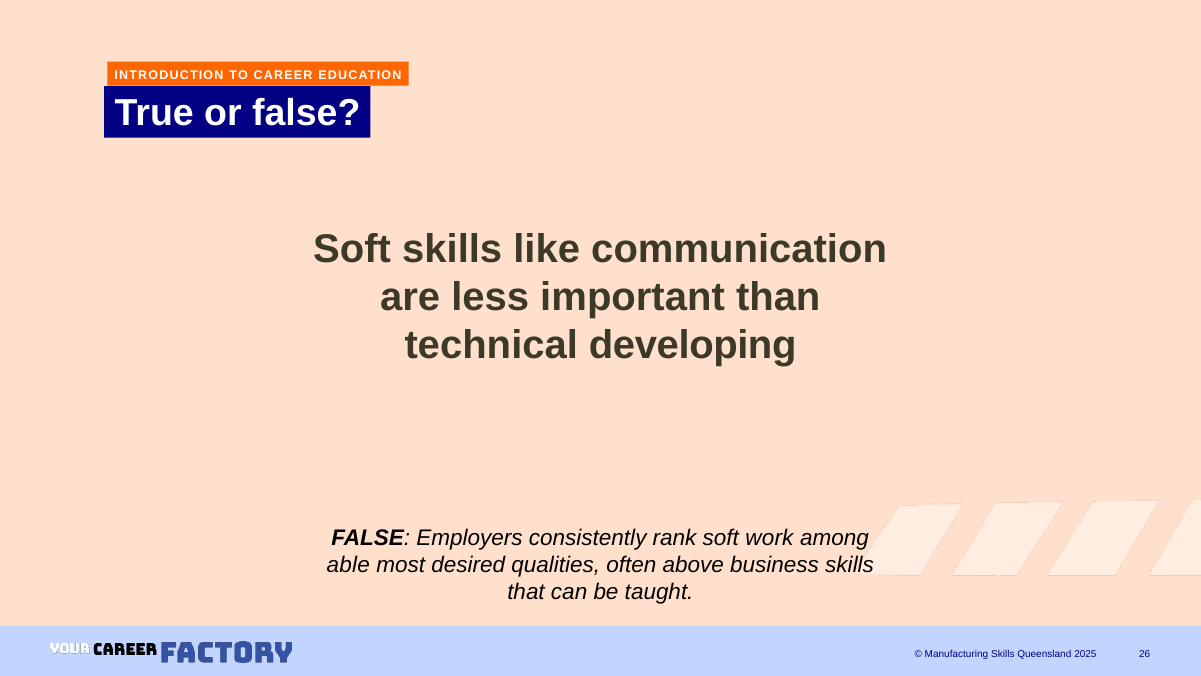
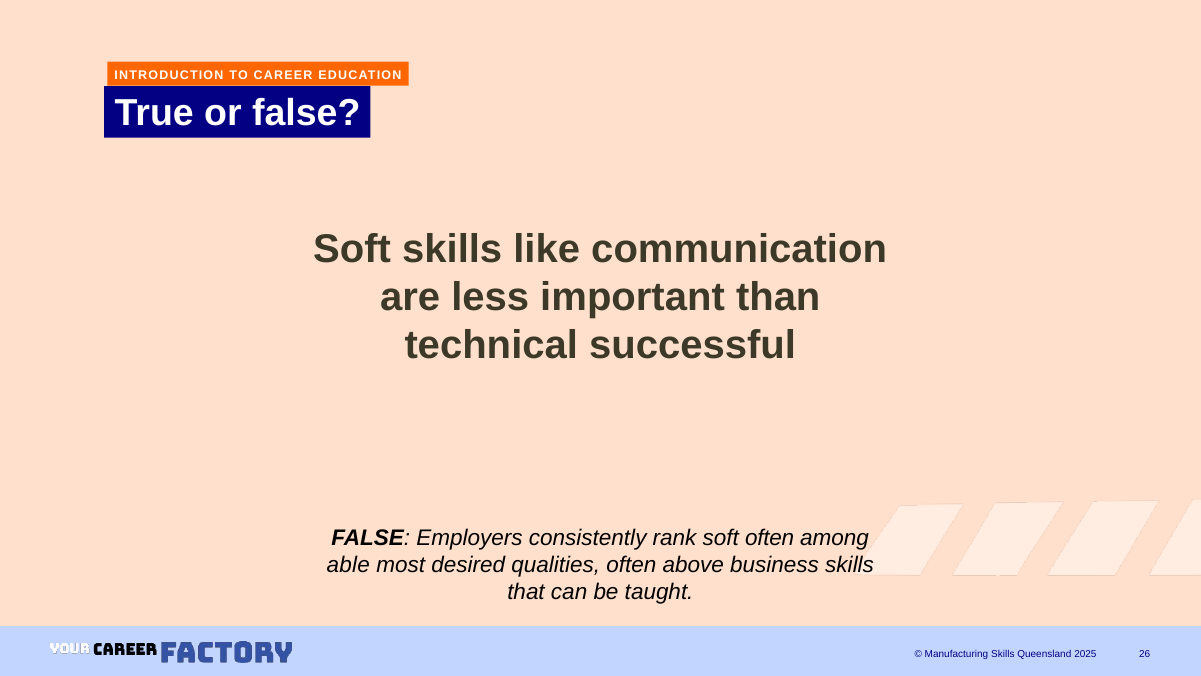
developing: developing -> successful (693, 345)
soft work: work -> often (770, 538)
